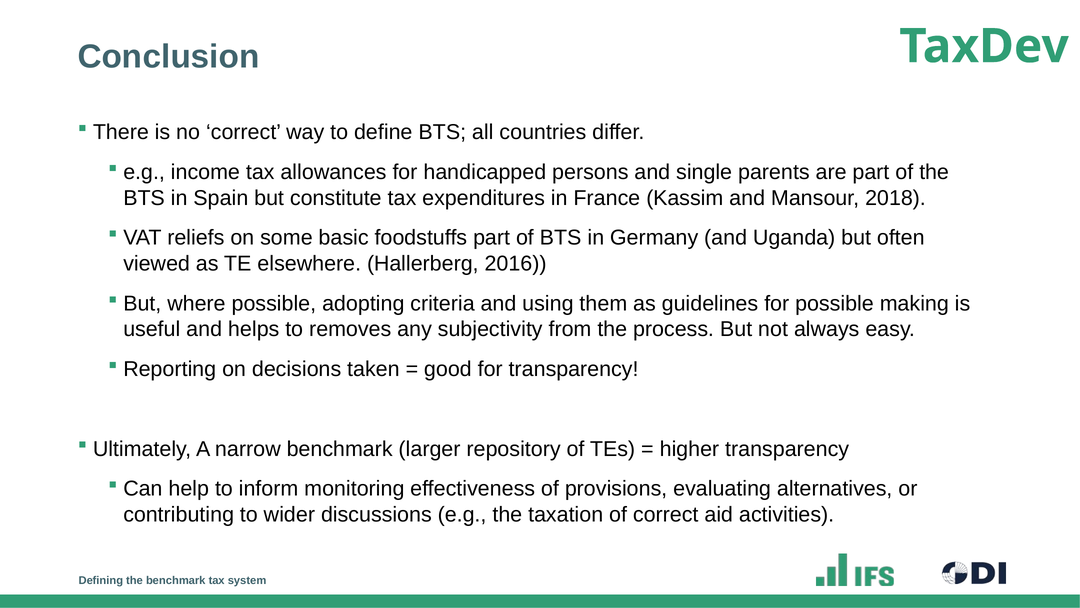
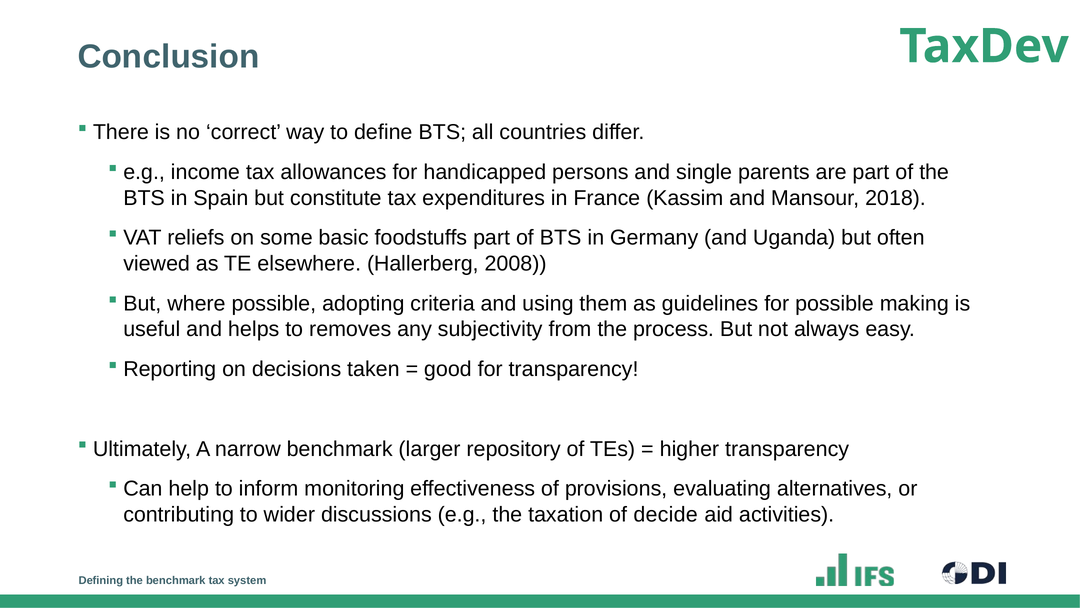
2016: 2016 -> 2008 (516, 263)
of correct: correct -> decide (666, 514)
